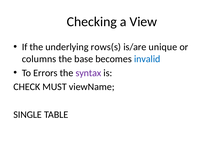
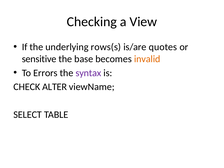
unique: unique -> quotes (163, 47)
columns: columns -> sensitive (39, 59)
invalid colour: blue -> orange (147, 59)
MUST: MUST -> ALTER (55, 87)
SINGLE: SINGLE -> SELECT (28, 115)
